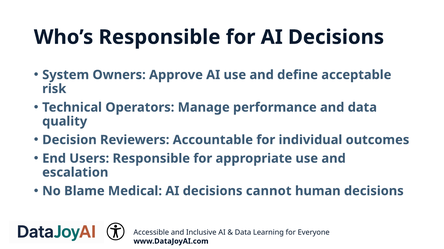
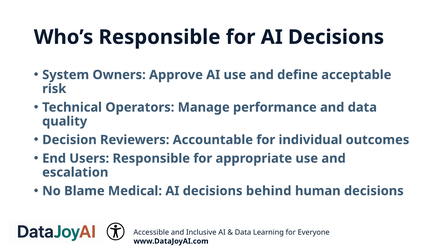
cannot: cannot -> behind (269, 191)
